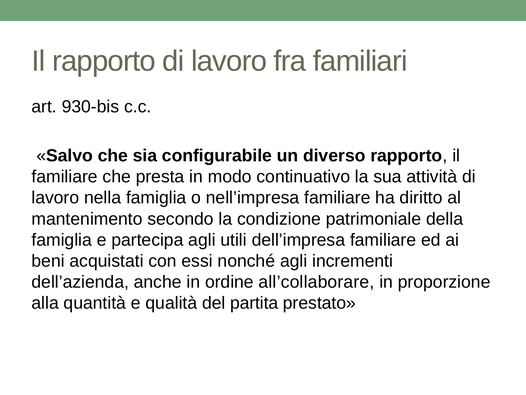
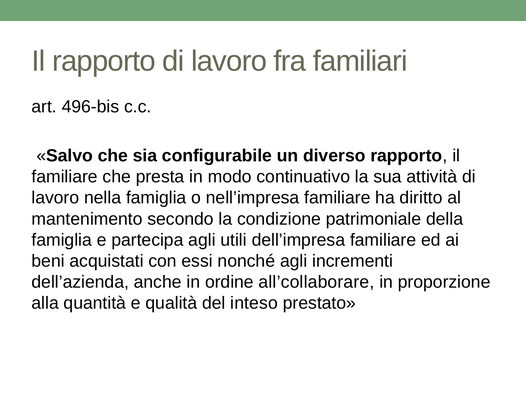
930-bis: 930-bis -> 496-bis (90, 106)
partita: partita -> inteso (254, 303)
